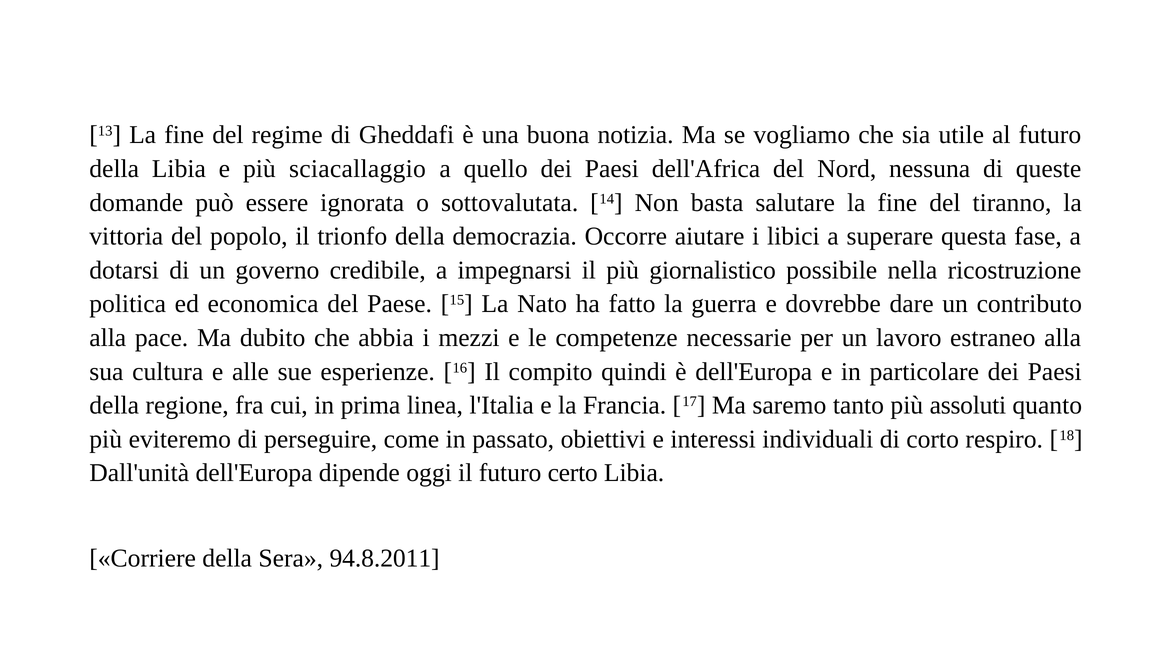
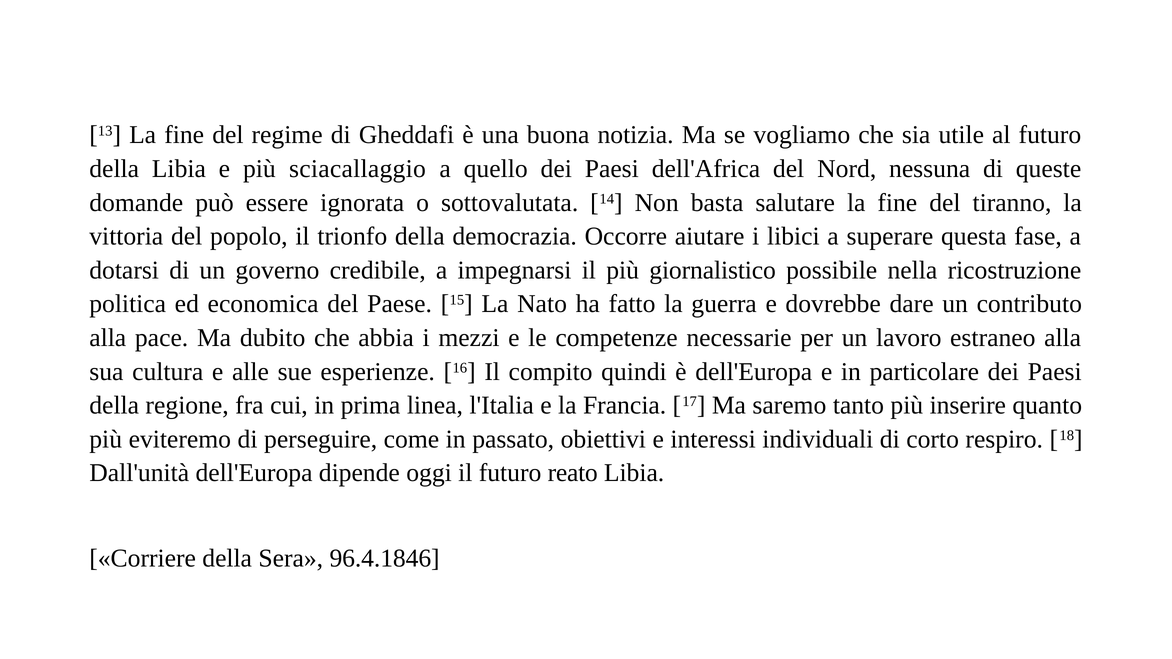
assoluti: assoluti -> inserire (968, 405)
certo: certo -> reato (573, 473)
94.8.2011: 94.8.2011 -> 96.4.1846 (385, 559)
